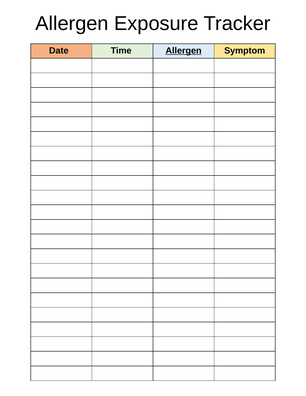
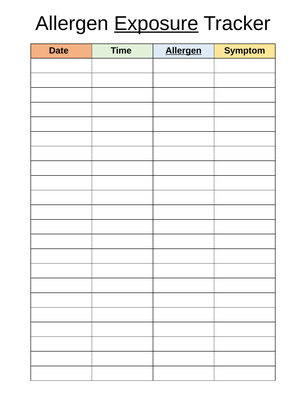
Exposure underline: none -> present (156, 23)
